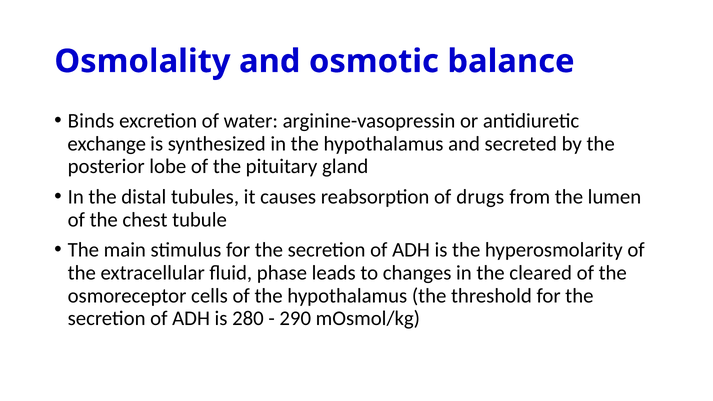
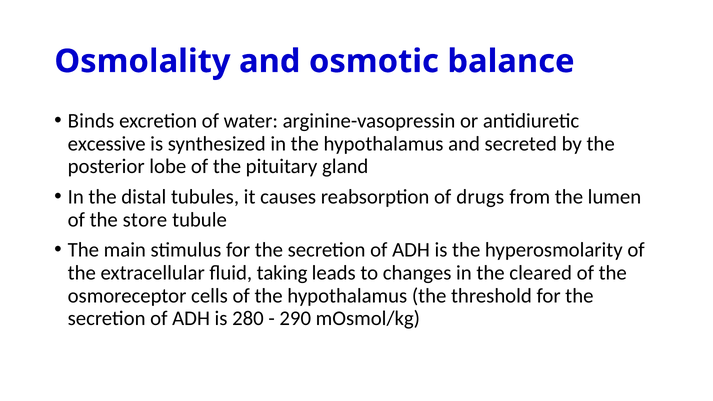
exchange: exchange -> excessive (107, 144)
chest: chest -> store (145, 220)
phase: phase -> taking (282, 273)
